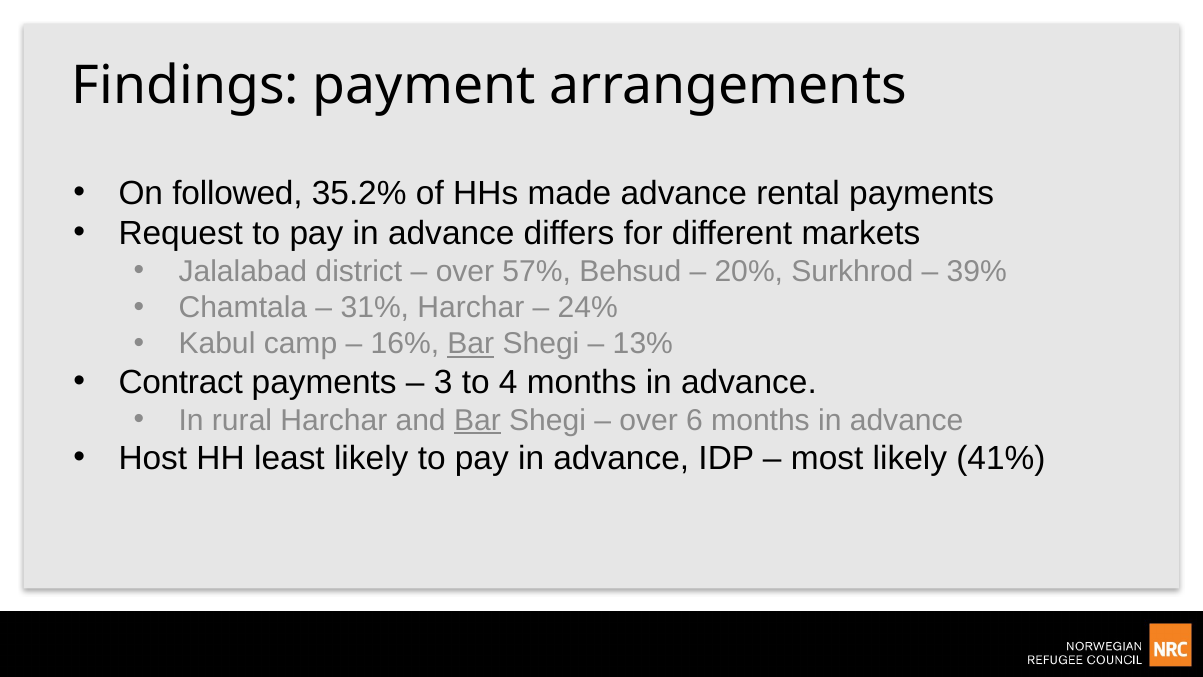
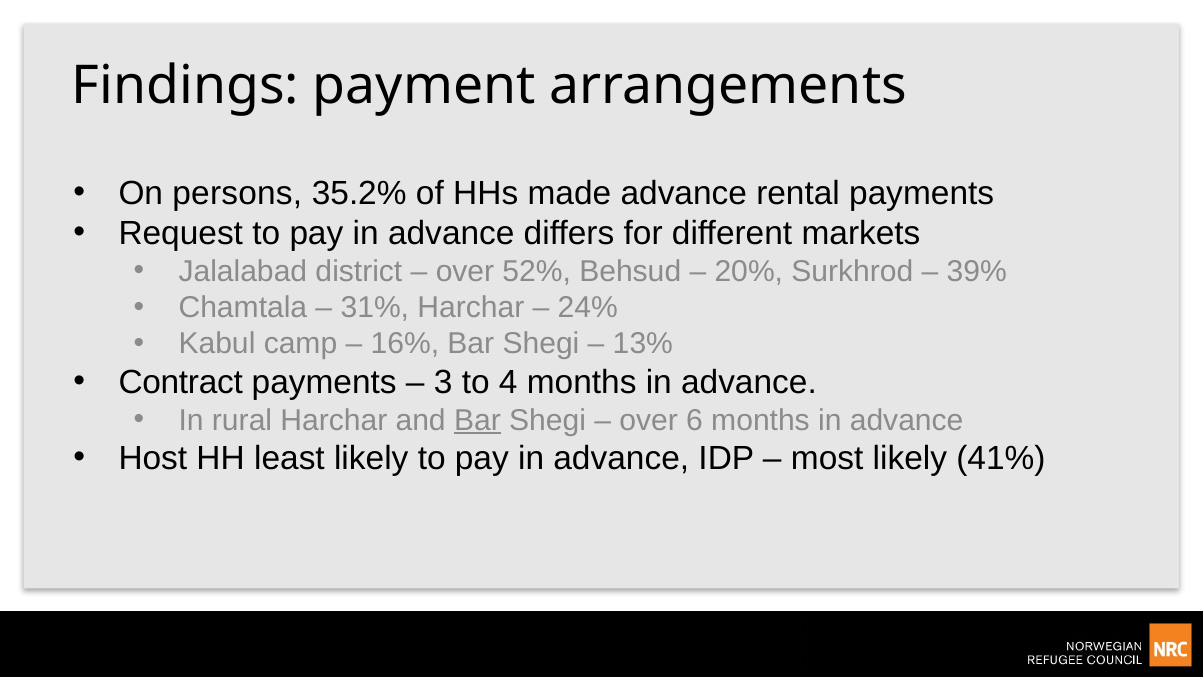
followed: followed -> persons (237, 194)
57%: 57% -> 52% (537, 272)
Bar underline: present -> none (471, 344)
